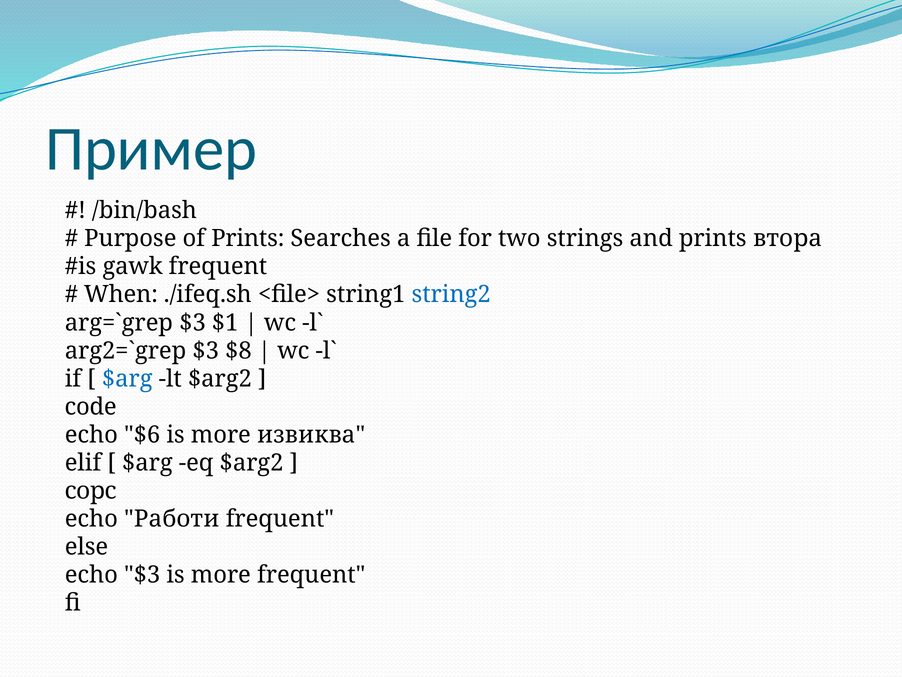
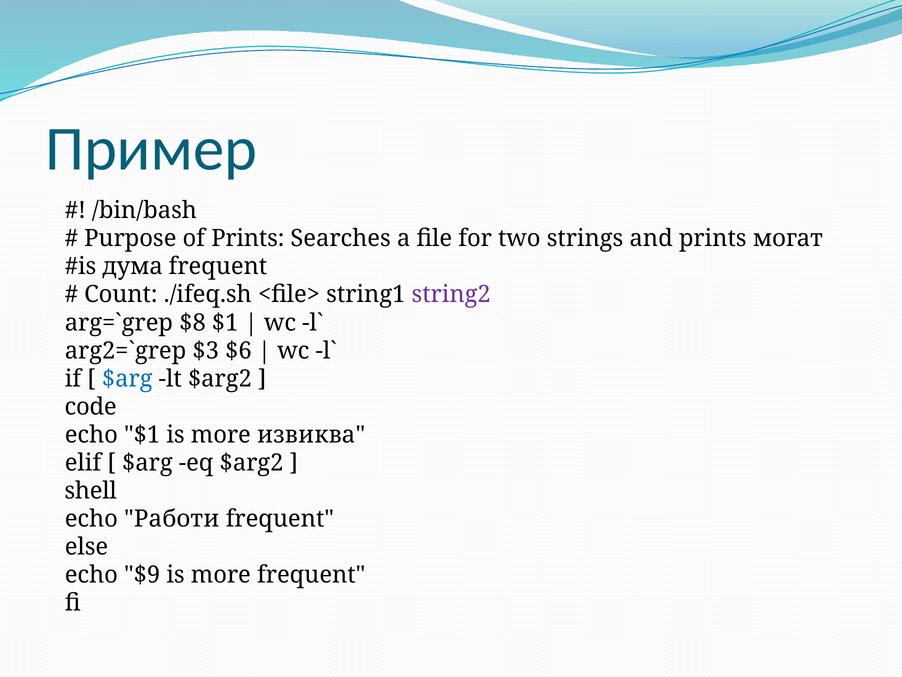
втора: втора -> могат (788, 238)
gawk: gawk -> дума (133, 266)
When: When -> Count (121, 294)
string2 colour: blue -> purple (451, 294)
$3: $3 -> $8 (193, 322)
$8: $8 -> $6 (238, 350)
echo $6: $6 -> $1 (142, 434)
сорс: сорс -> shell (91, 491)
echo $3: $3 -> $9 (142, 575)
